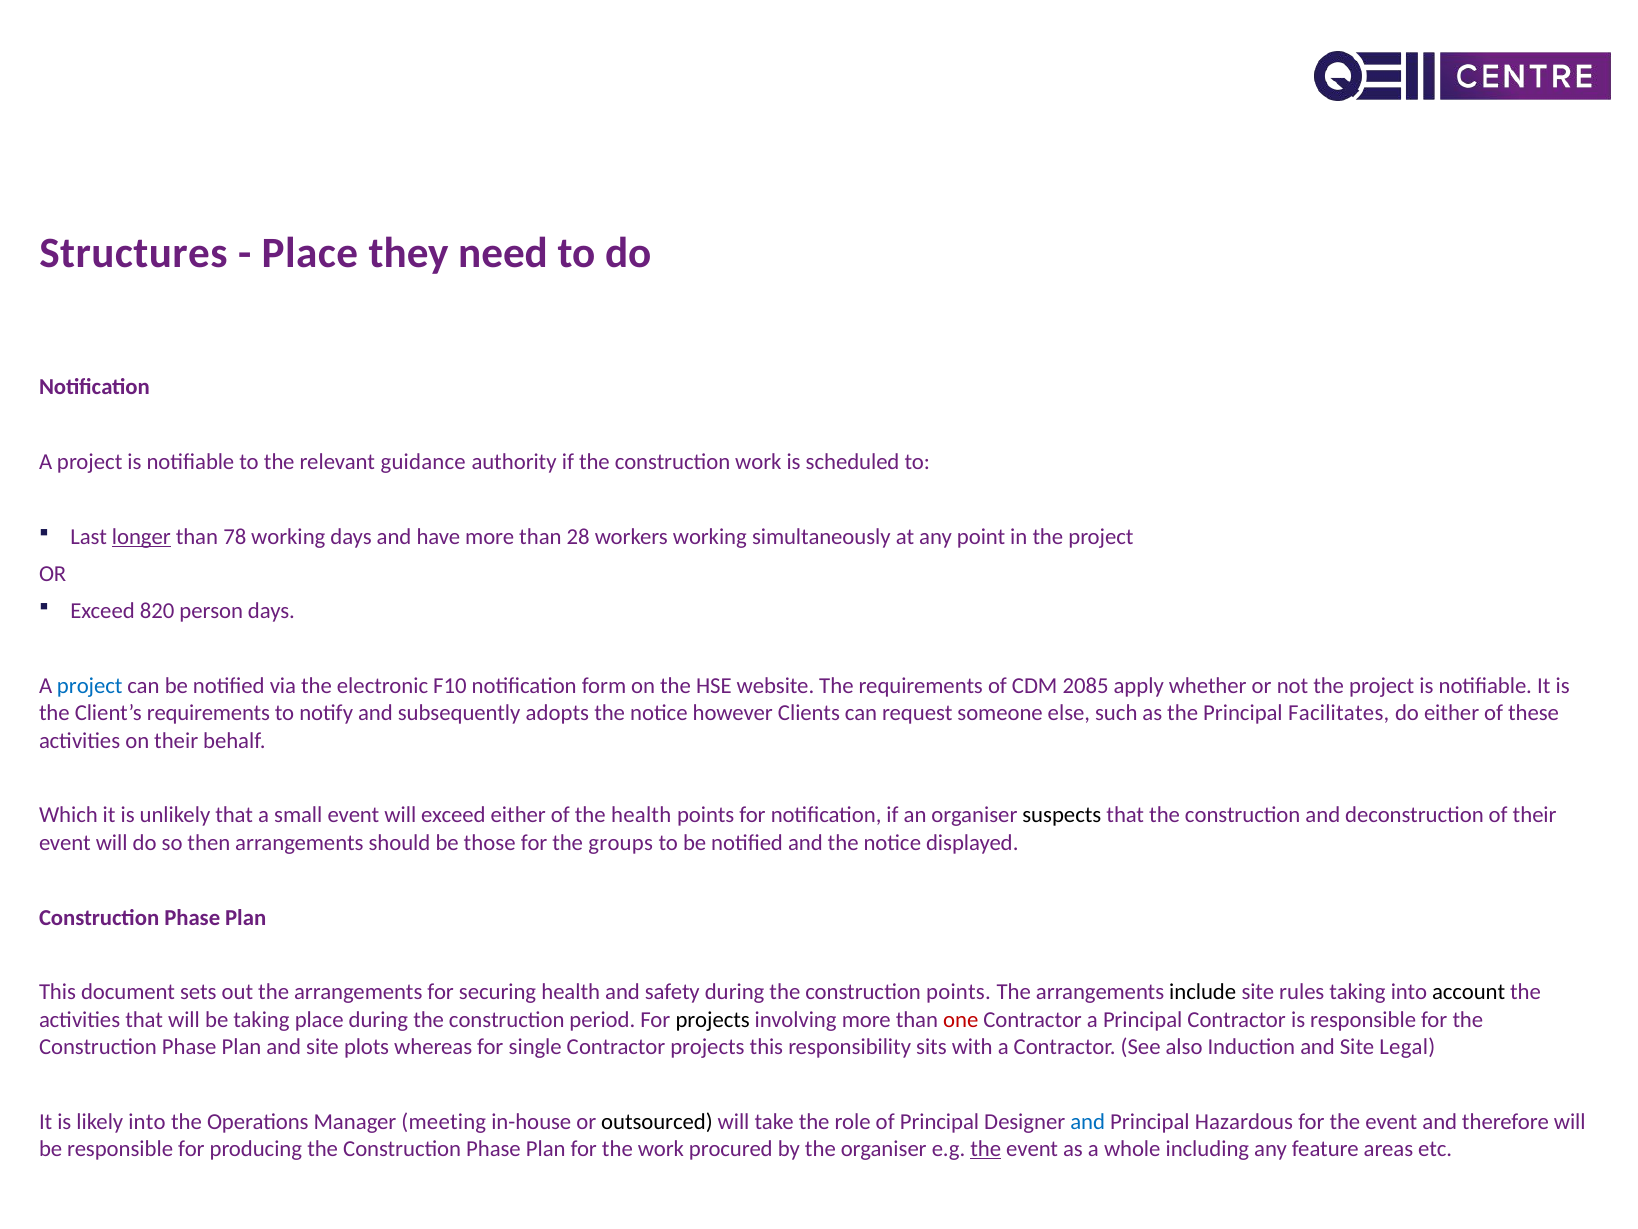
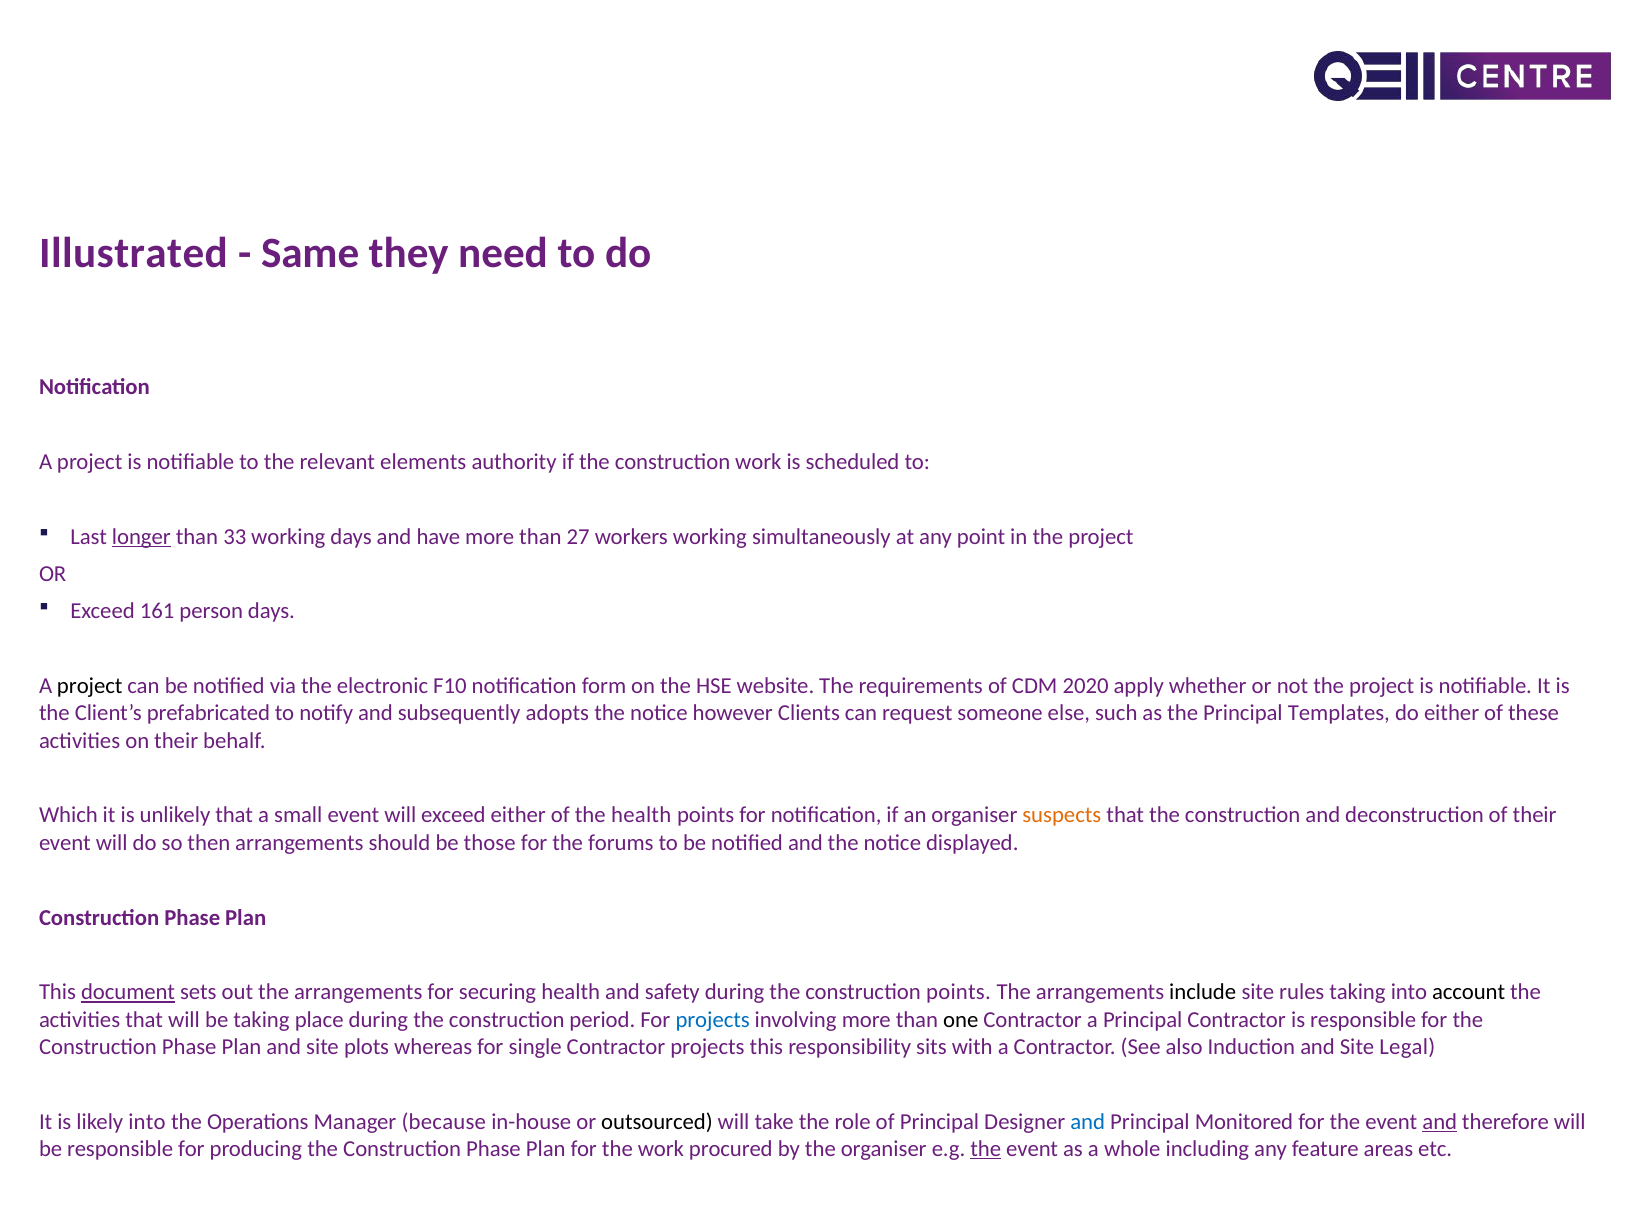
Structures: Structures -> Illustrated (133, 253)
Place: Place -> Same (310, 253)
guidance: guidance -> elements (423, 462)
78: 78 -> 33 (235, 536)
28: 28 -> 27 (578, 536)
820: 820 -> 161 (157, 611)
project colour: blue -> black (90, 686)
2085: 2085 -> 2020 (1086, 686)
Client’s requirements: requirements -> prefabricated (208, 713)
Facilitates: Facilitates -> Templates (1339, 713)
suspects colour: black -> orange (1062, 815)
groups: groups -> forums (621, 842)
document underline: none -> present (128, 992)
projects colour: black -> blue (713, 1019)
one colour: red -> black (961, 1019)
meeting: meeting -> because (444, 1121)
Hazardous: Hazardous -> Monitored (1244, 1121)
and underline: none -> present (1440, 1121)
